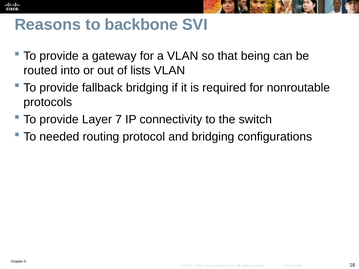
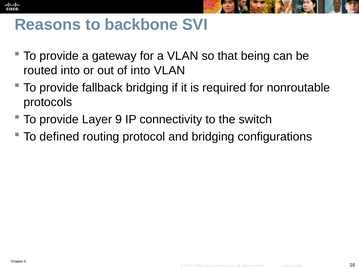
of lists: lists -> into (140, 70)
7: 7 -> 9 (119, 120)
needed: needed -> defined (59, 137)
